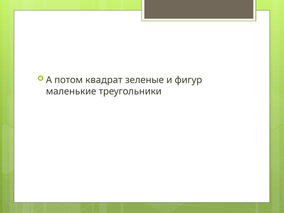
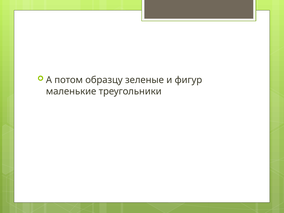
квадрат: квадрат -> образцу (104, 80)
